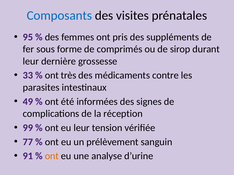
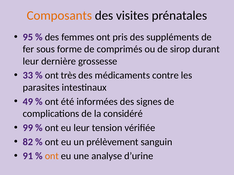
Composants colour: blue -> orange (59, 16)
réception: réception -> considéré (123, 114)
77: 77 -> 82 (28, 142)
